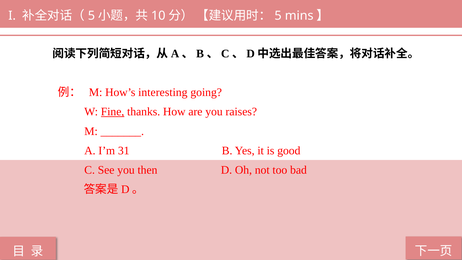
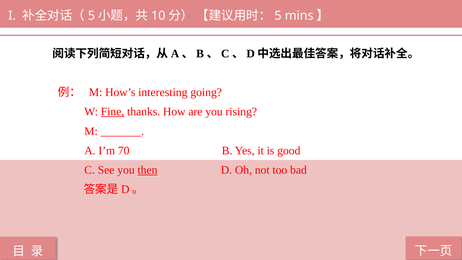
raises: raises -> rising (241, 112)
31: 31 -> 70 (124, 151)
then underline: none -> present (147, 170)
